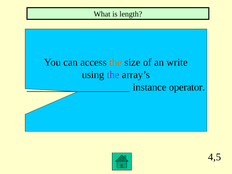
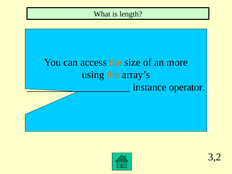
write: write -> more (177, 62)
the colour: purple -> orange (113, 75)
4,5: 4,5 -> 3,2 (215, 157)
